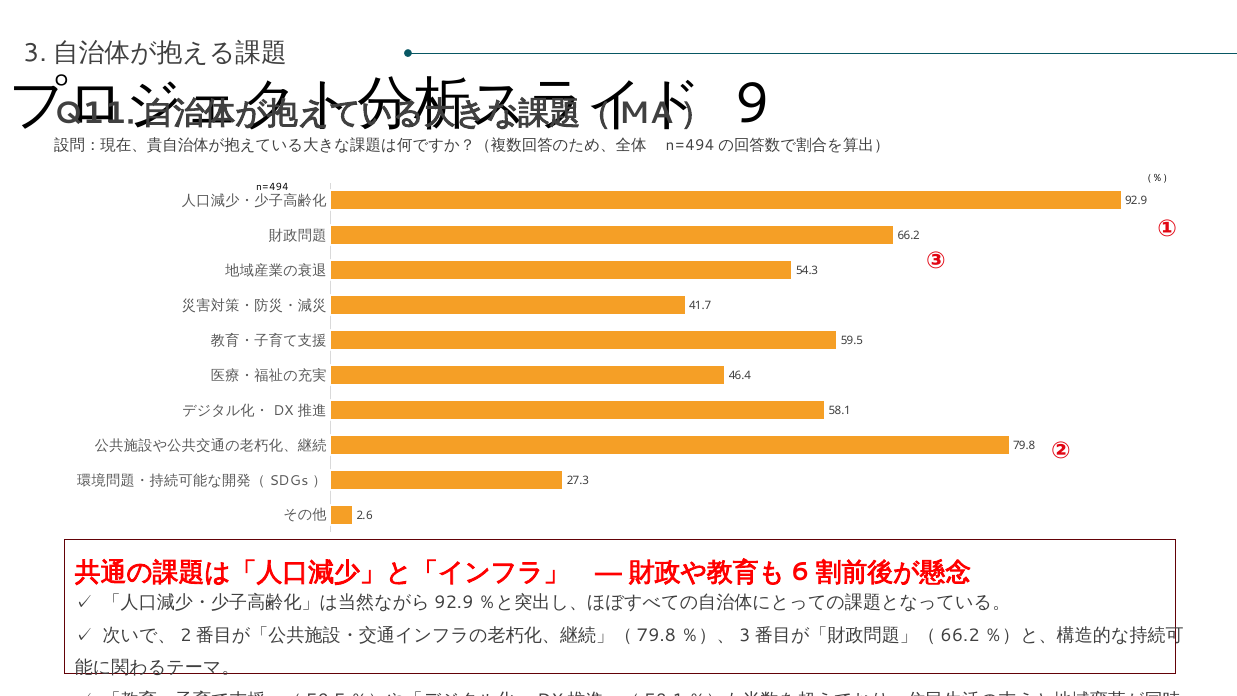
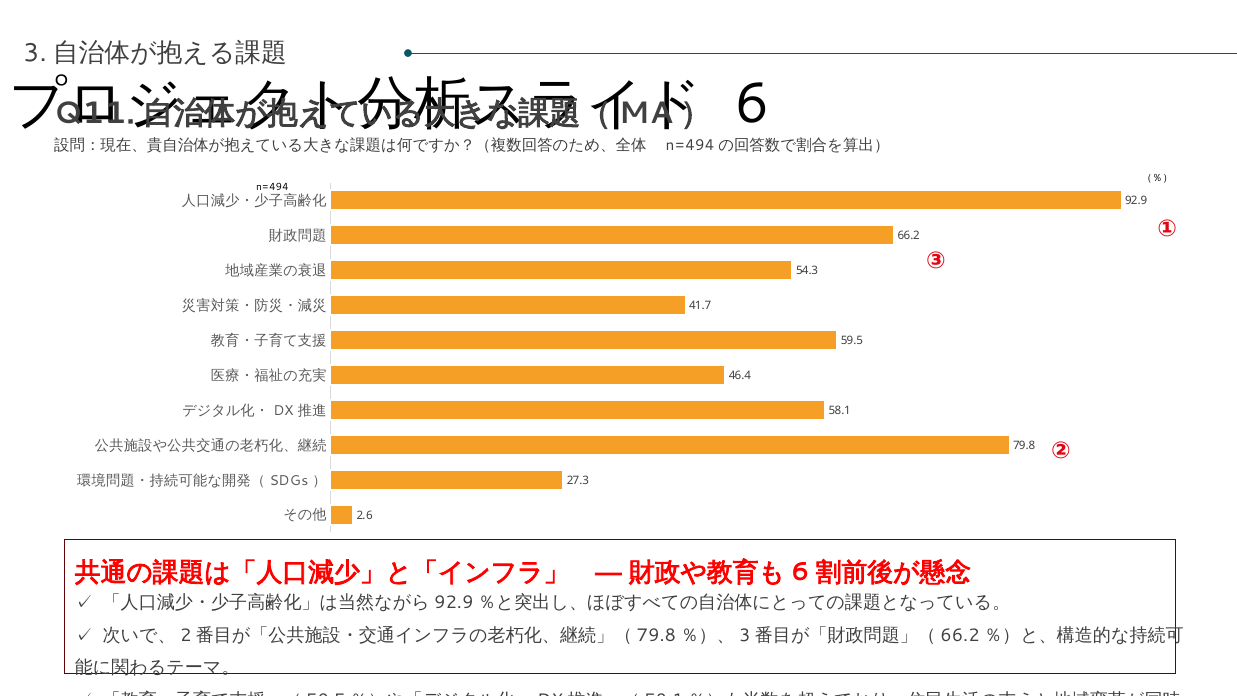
9: 9 -> 6 (752, 104)
